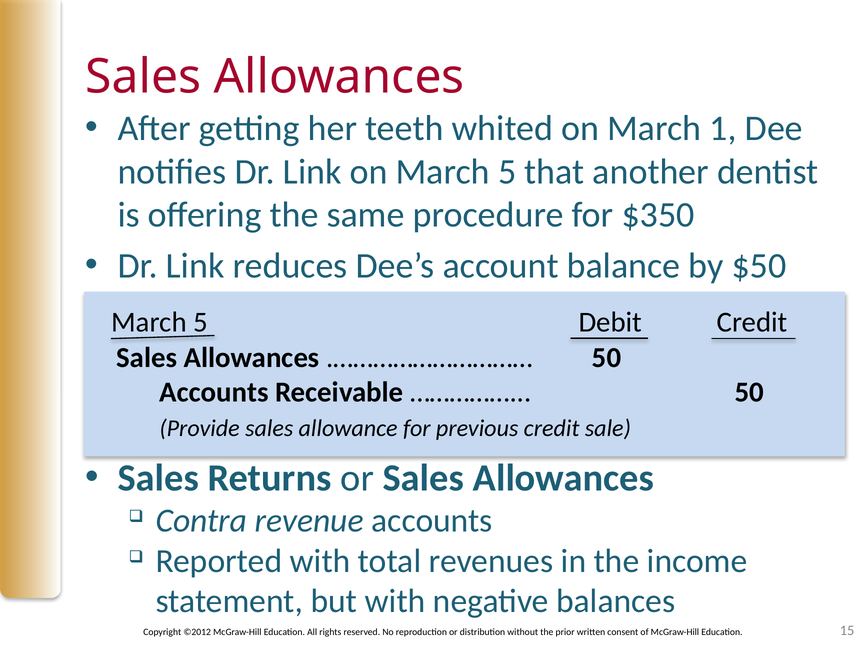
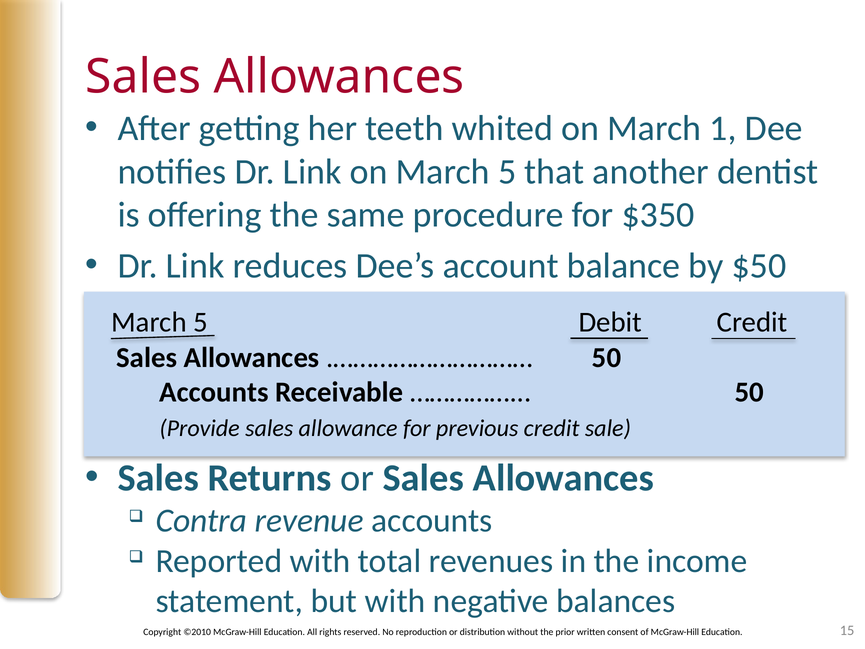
©2012: ©2012 -> ©2010 (197, 632)
